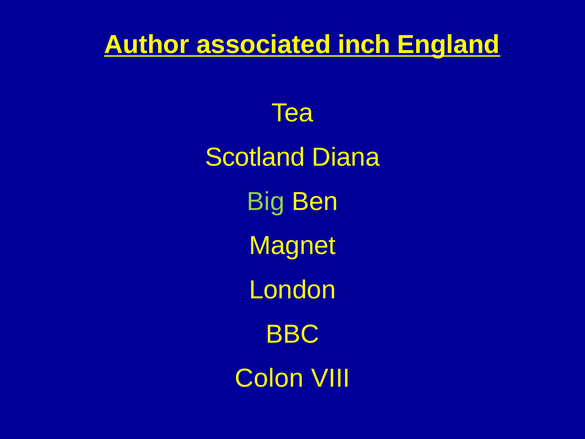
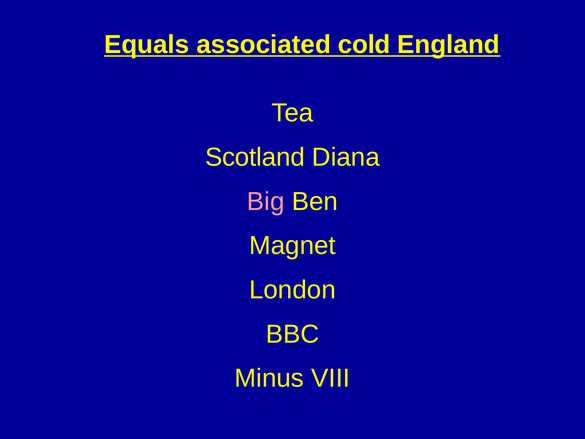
Author: Author -> Equals (147, 45)
inch: inch -> cold (364, 45)
Big colour: light green -> pink (266, 201)
Colon: Colon -> Minus (269, 378)
